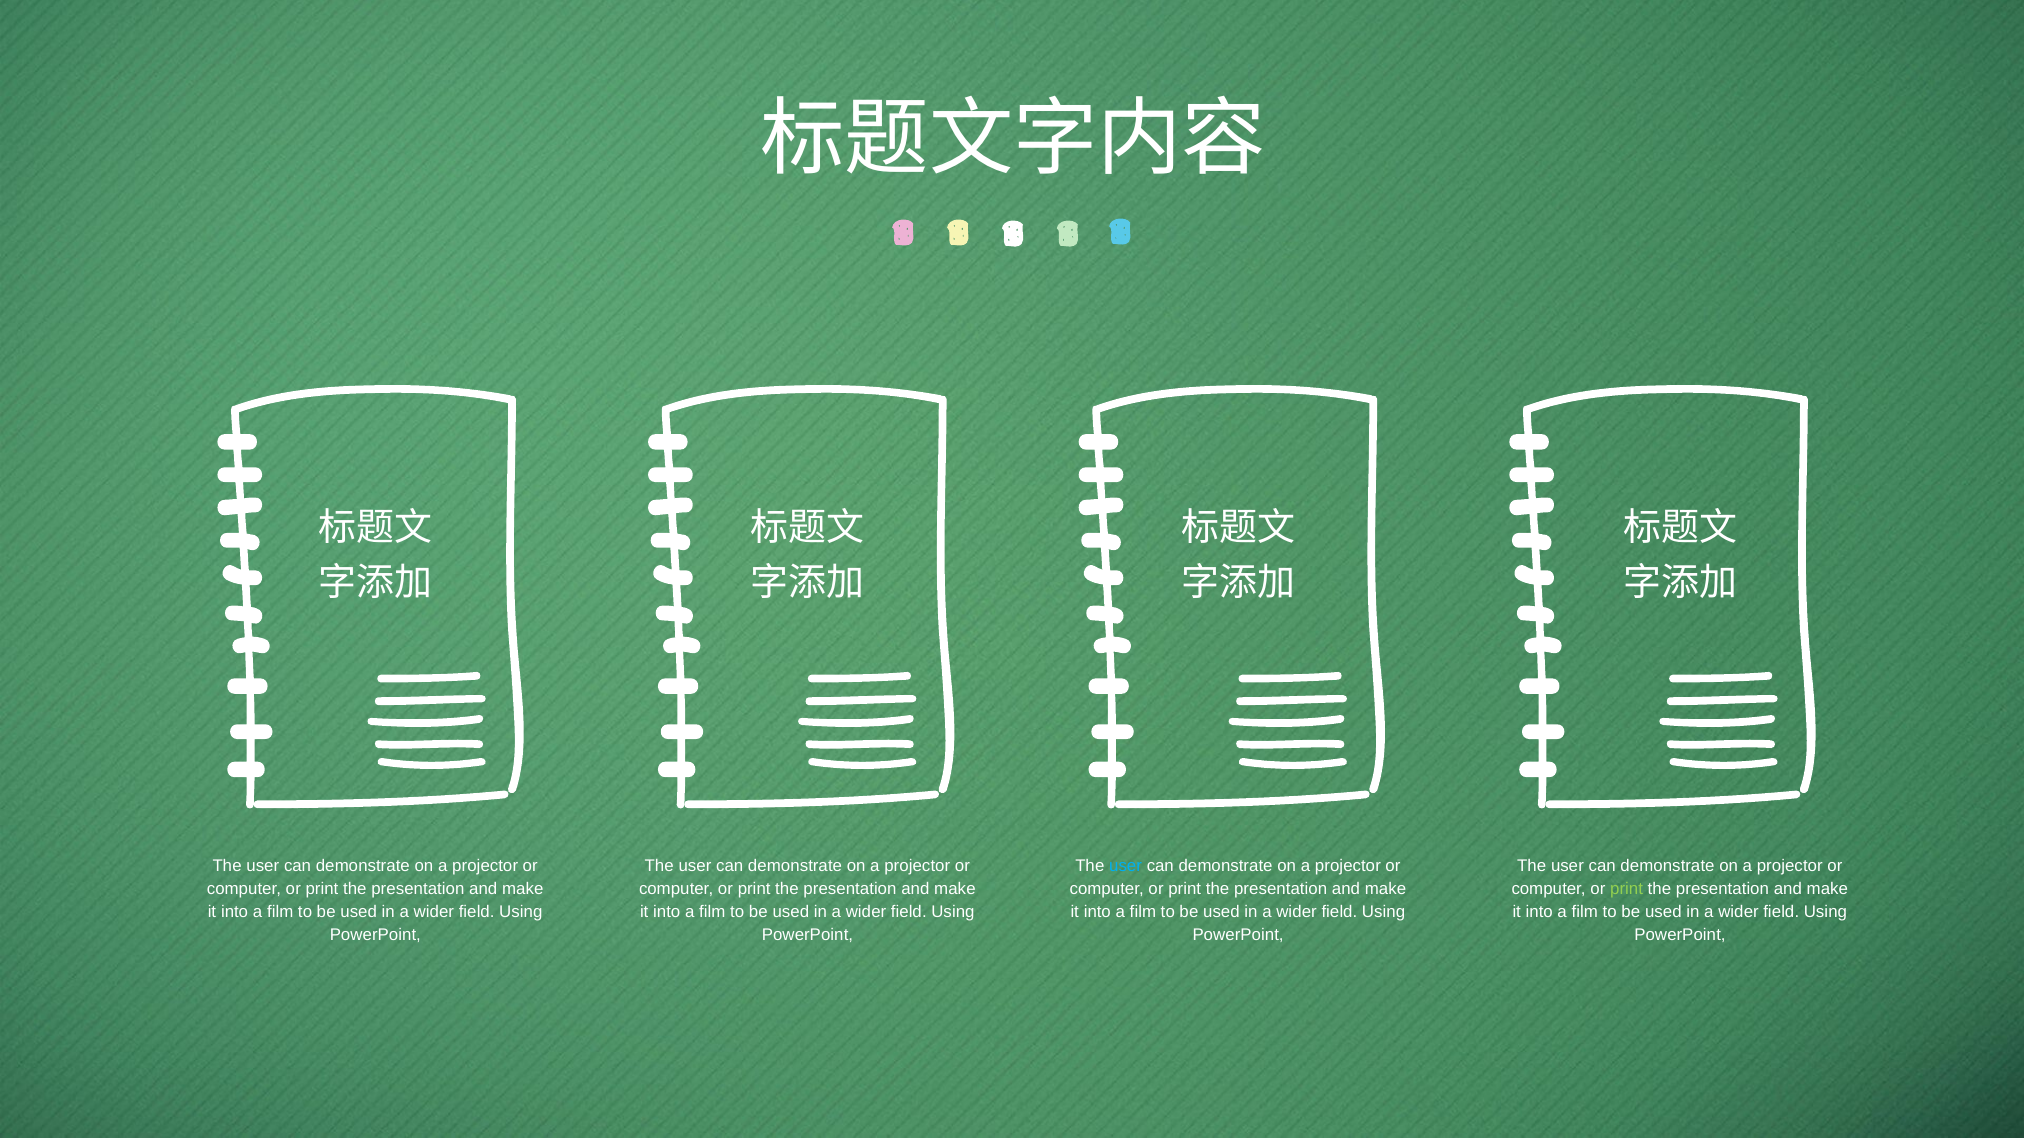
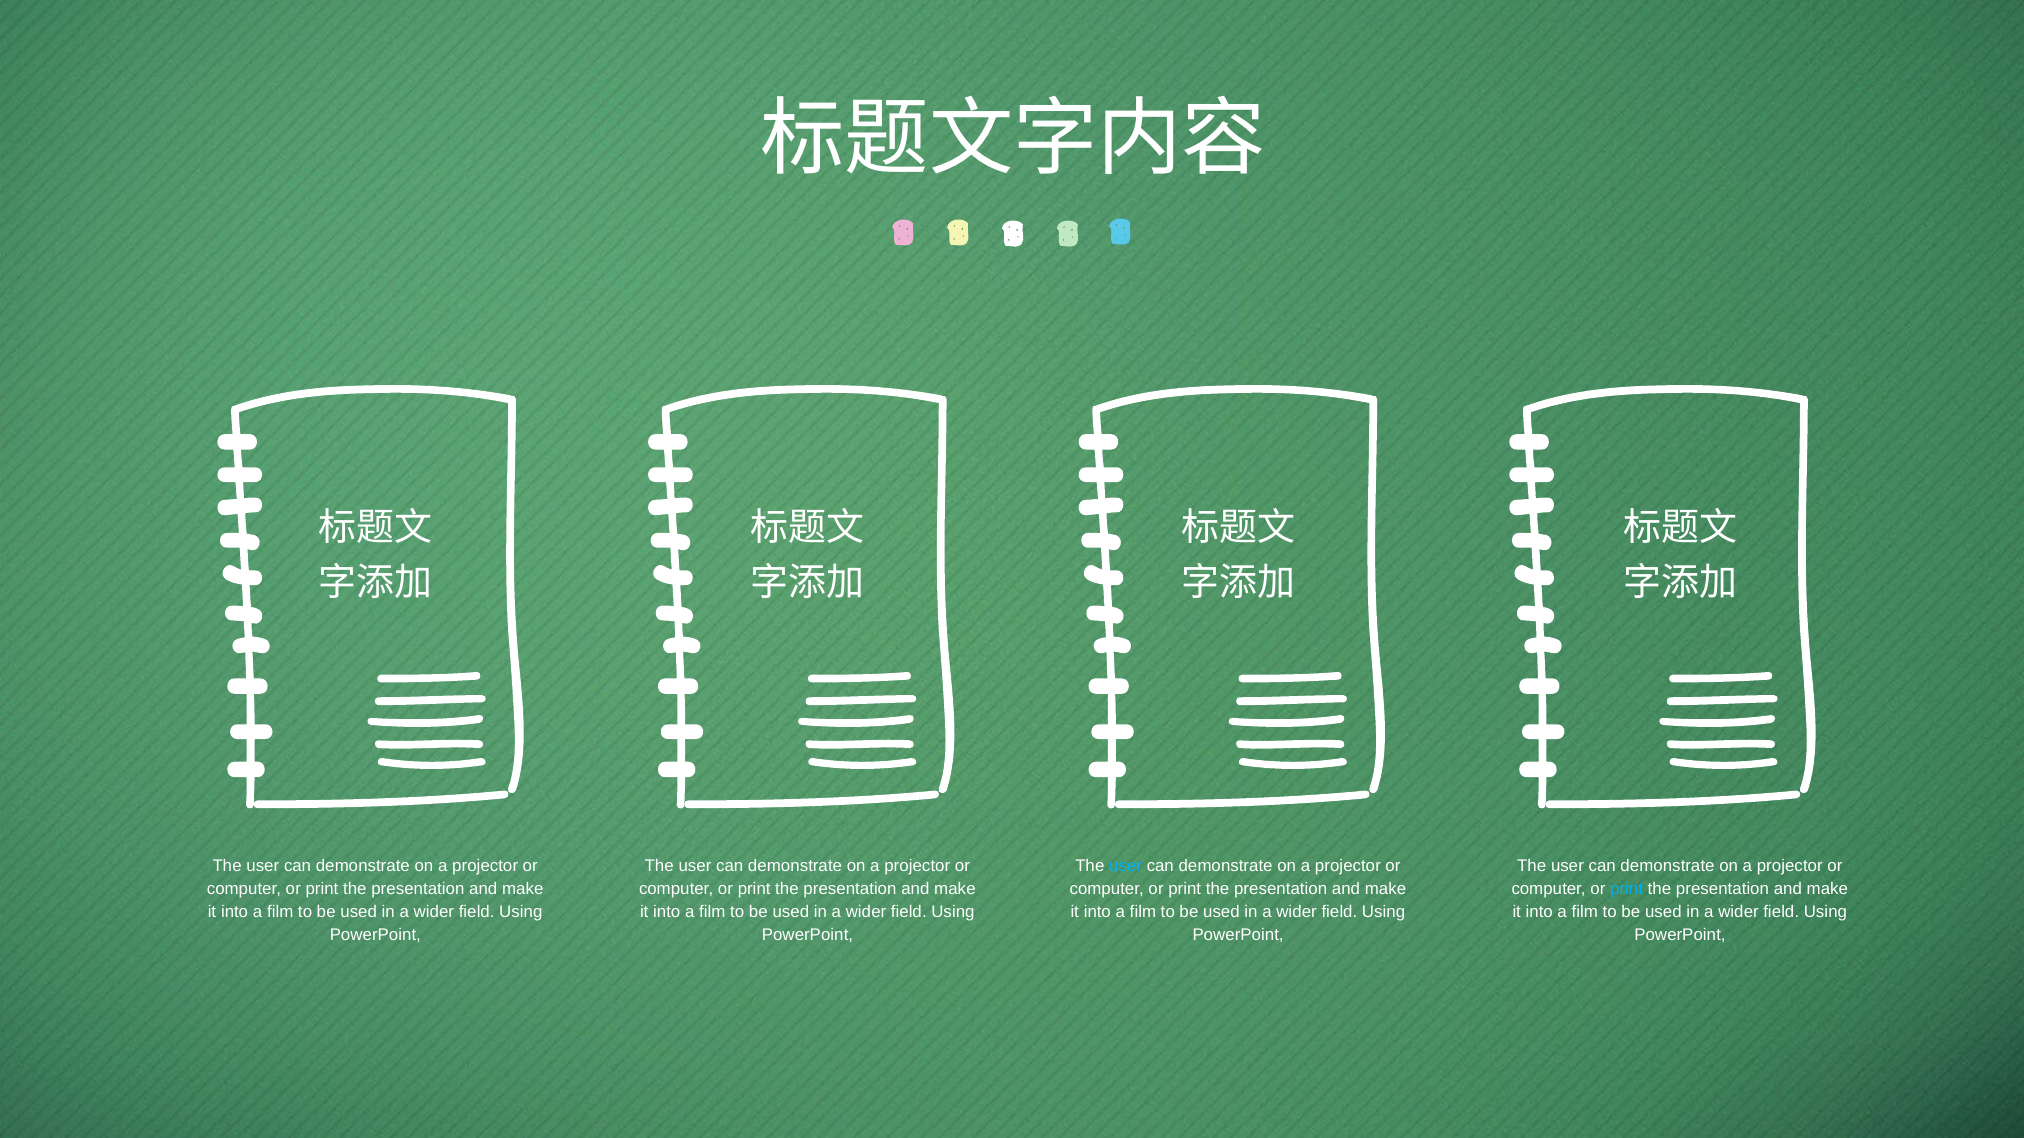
print colour: light green -> light blue (1627, 890)
